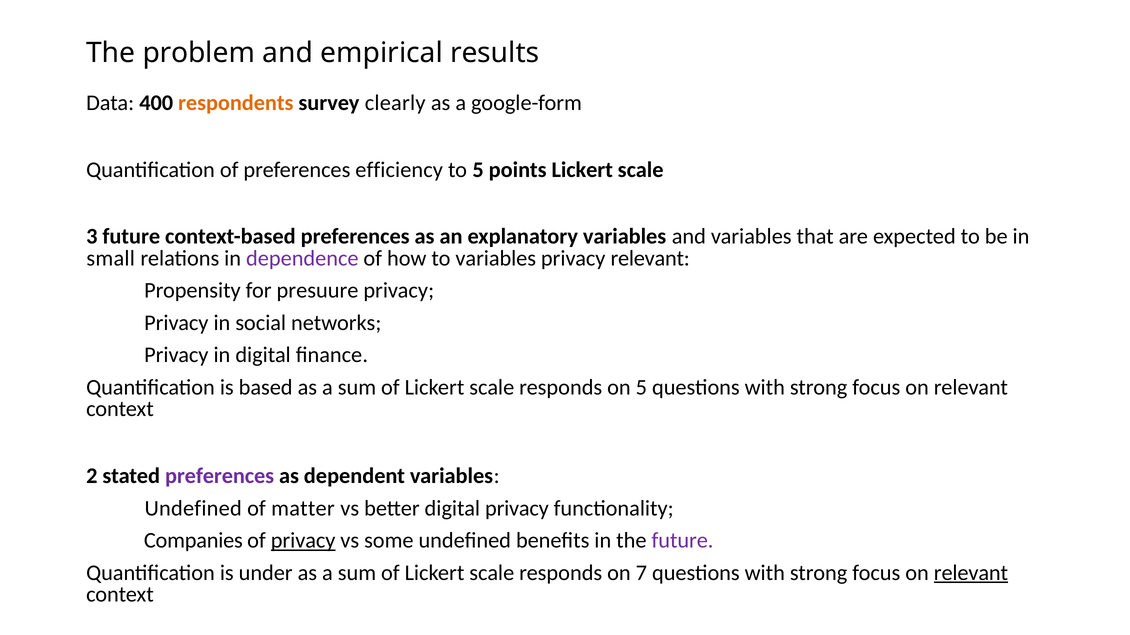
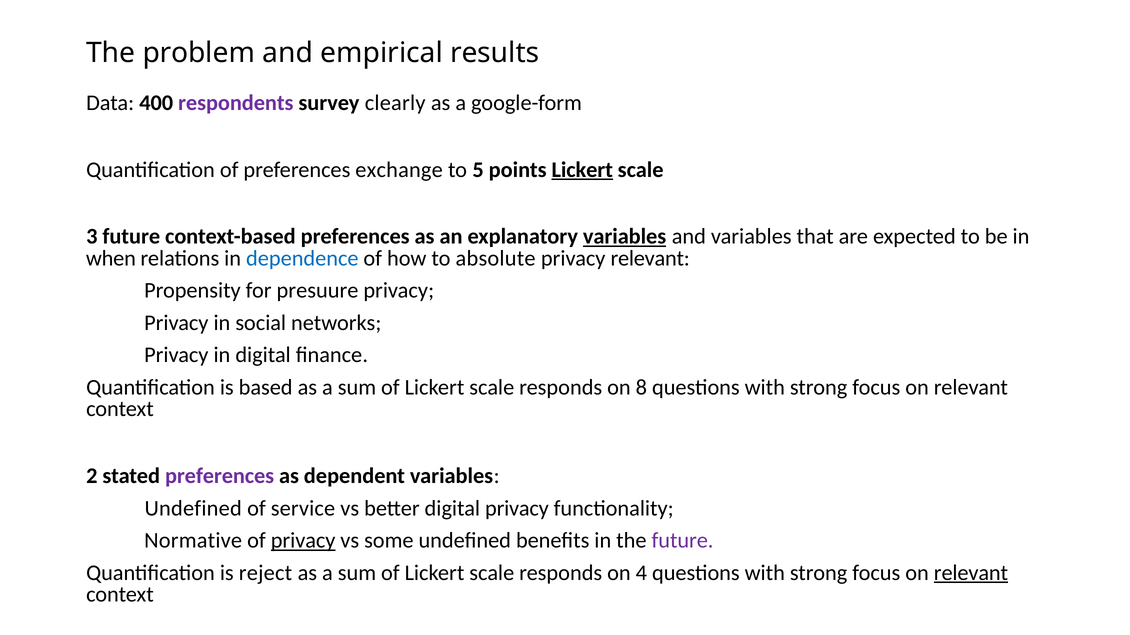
respondents colour: orange -> purple (236, 103)
efficiency: efficiency -> exchange (399, 170)
Lickert underline: none -> present (582, 170)
variables underline: none -> present (625, 237)
small: small -> when (111, 259)
dependence colour: purple -> blue (302, 259)
to variables: variables -> absolute (496, 259)
on 5: 5 -> 8 (641, 388)
matter: matter -> service (303, 509)
Companies: Companies -> Normative (193, 541)
under: under -> reject (266, 573)
7: 7 -> 4 (641, 573)
